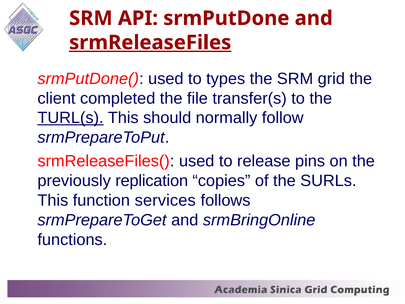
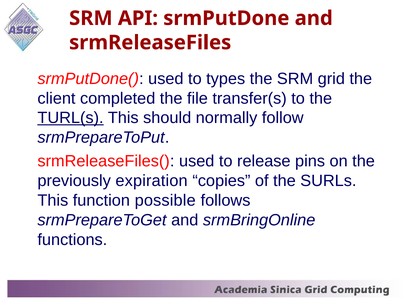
srmReleaseFiles underline: present -> none (150, 43)
replication: replication -> expiration (152, 181)
services: services -> possible (165, 200)
